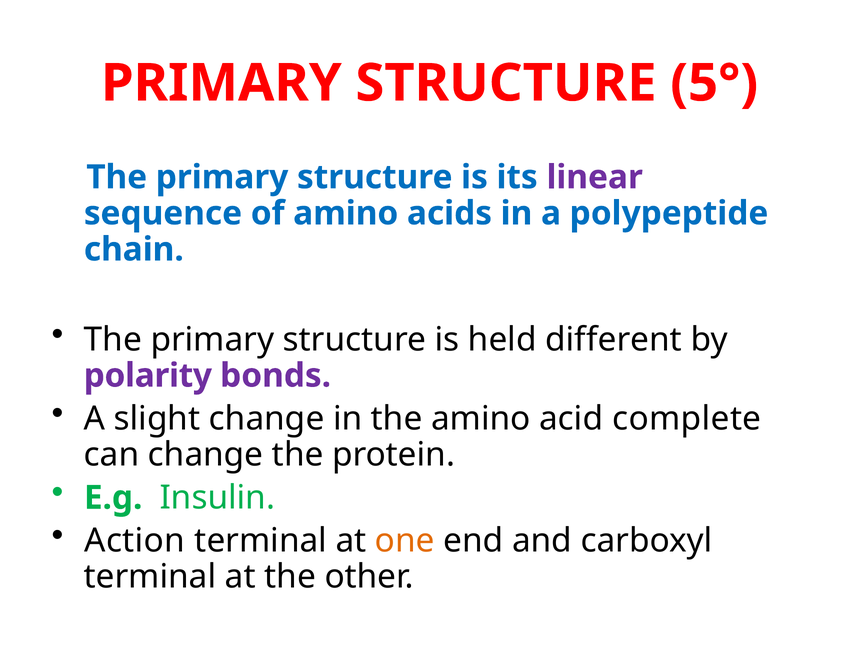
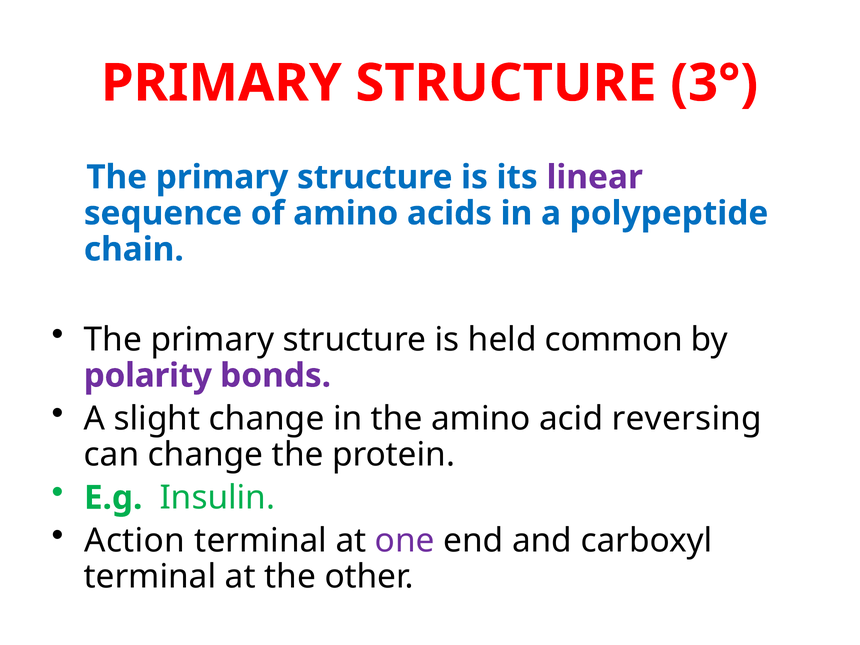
5°: 5° -> 3° (714, 83)
different: different -> common (614, 339)
complete: complete -> reversing (687, 419)
one colour: orange -> purple (405, 541)
